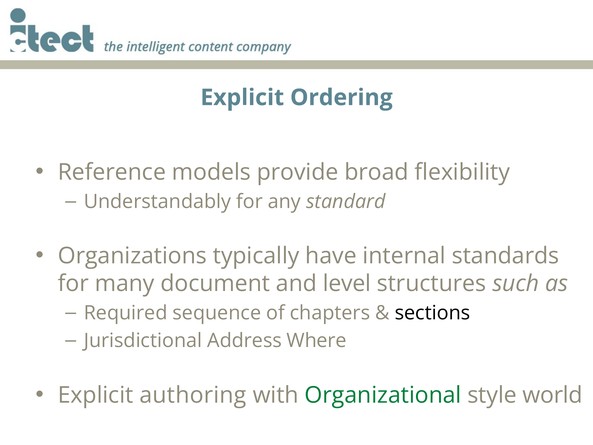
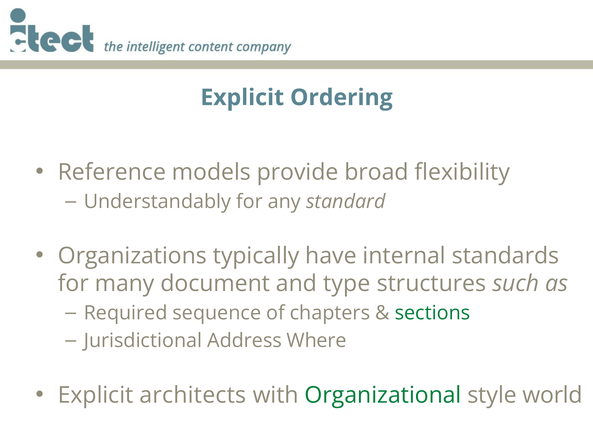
level: level -> type (347, 284)
sections colour: black -> green (433, 313)
authoring: authoring -> architects (193, 395)
